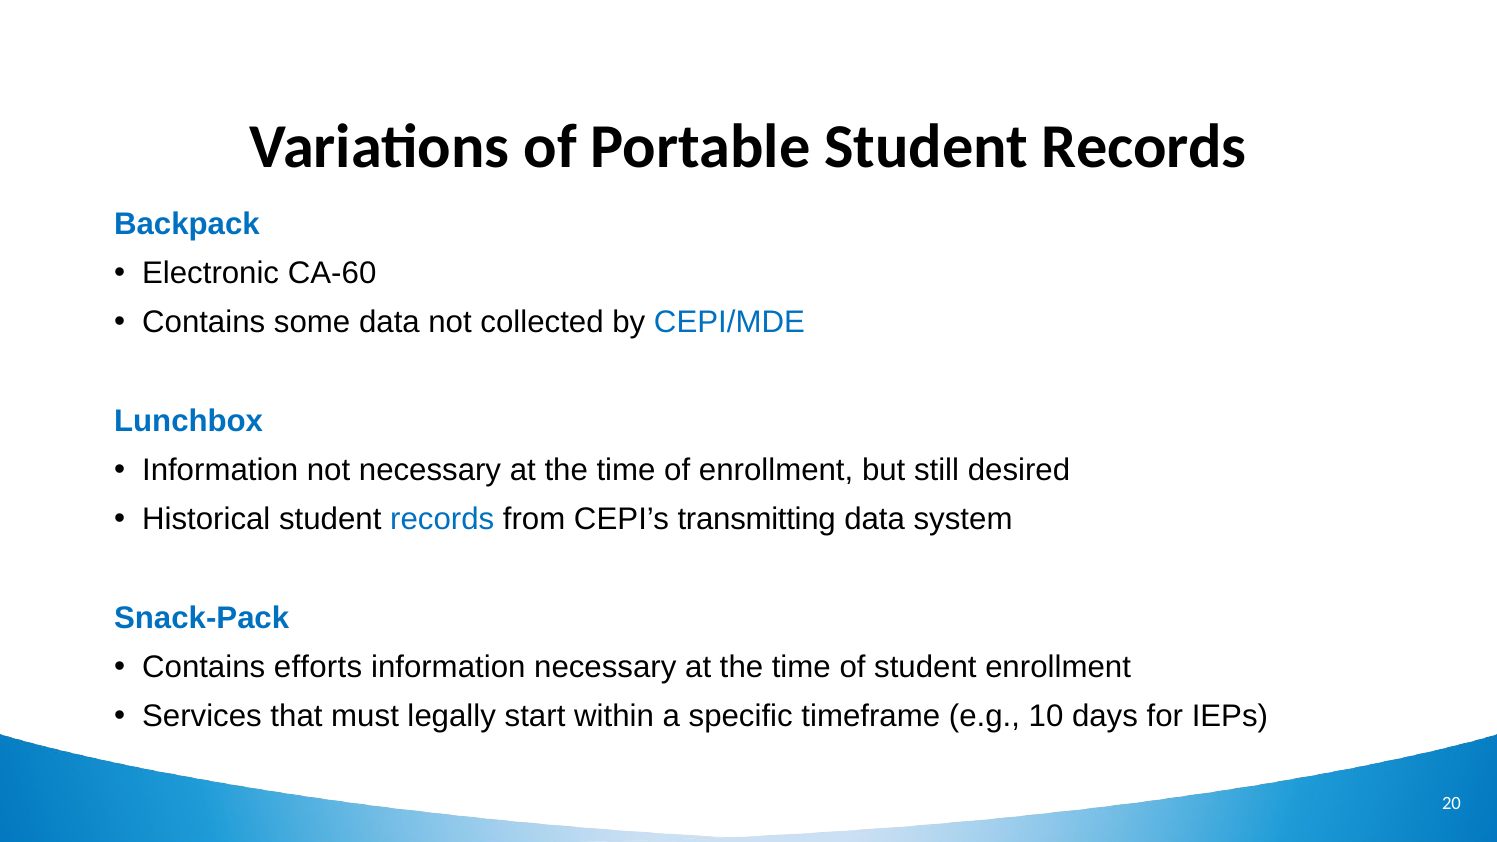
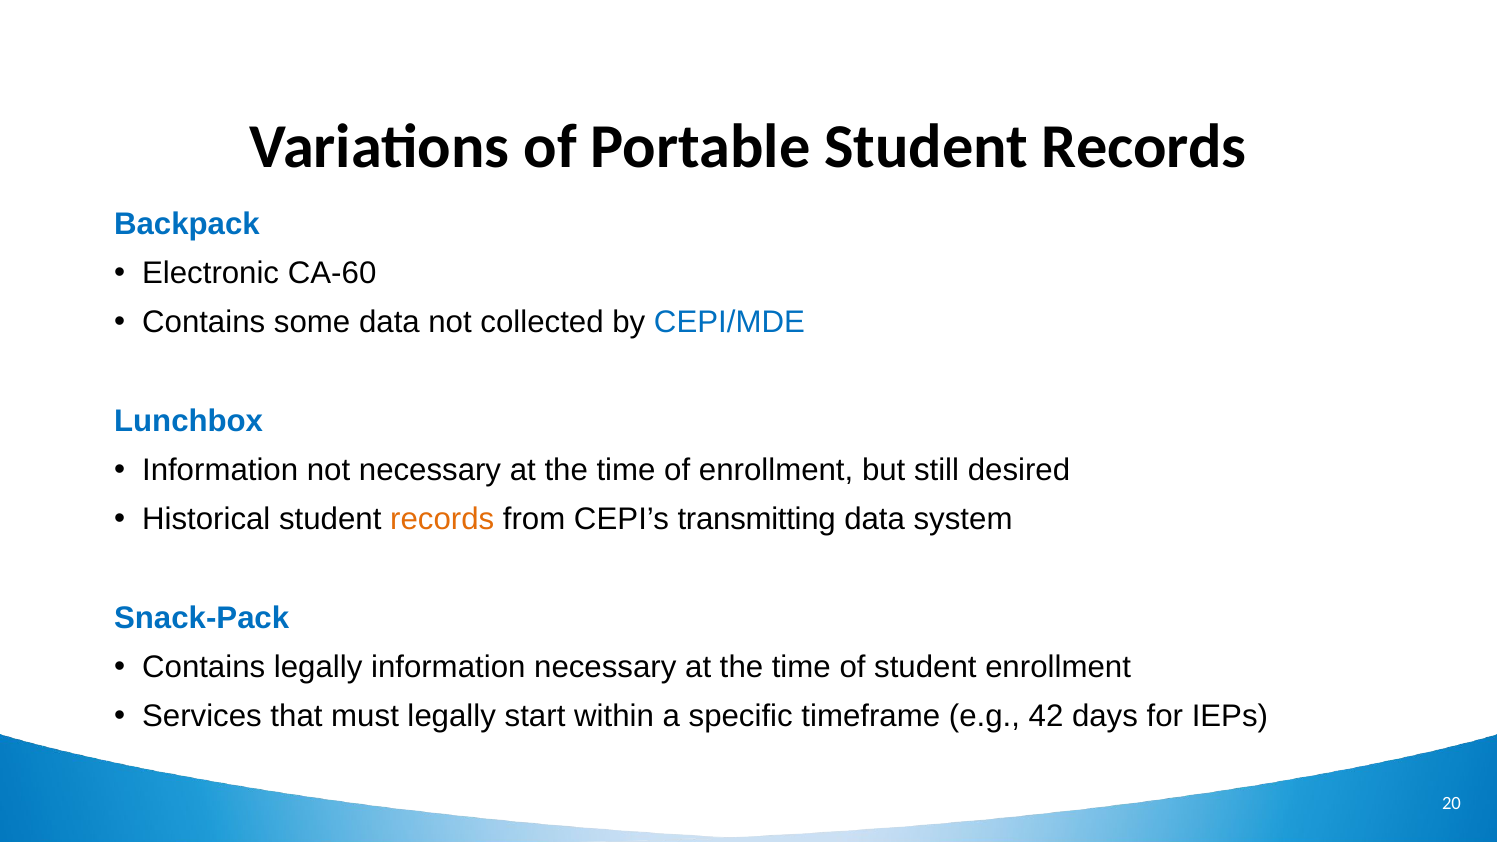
records colour: blue -> orange (442, 520)
Contains efforts: efforts -> legally (318, 667)
10: 10 -> 42 (1046, 717)
